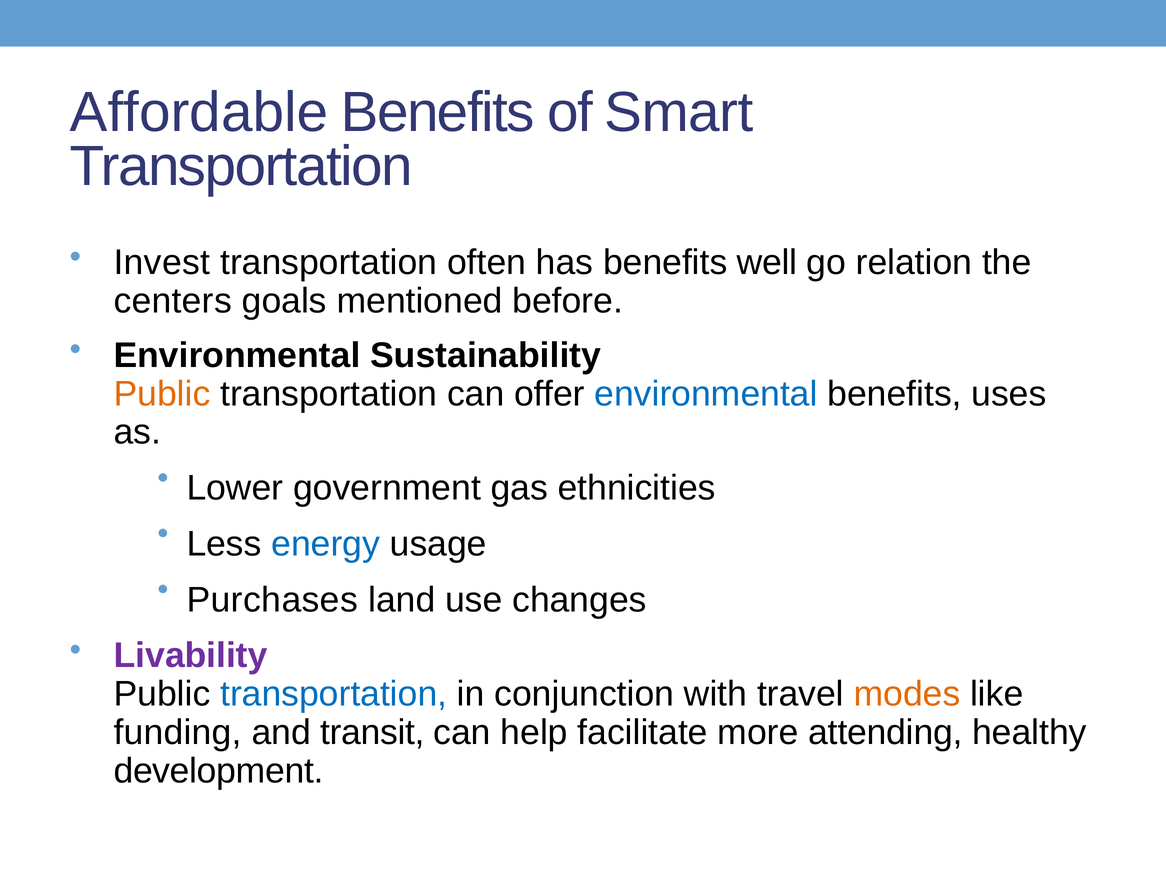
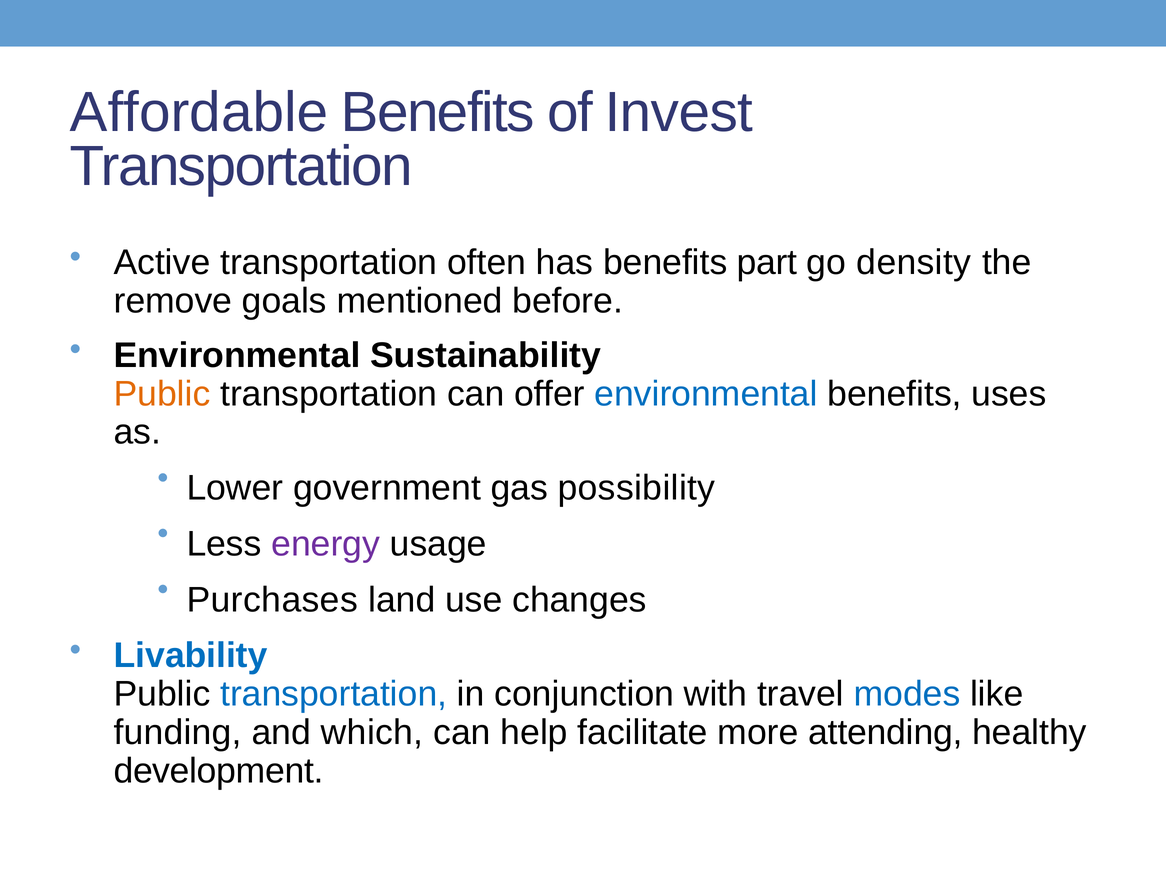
Smart: Smart -> Invest (679, 112)
Invest: Invest -> Active (162, 263)
well: well -> part (767, 263)
relation: relation -> density (914, 263)
centers: centers -> remove (173, 301)
ethnicities: ethnicities -> possibility (636, 488)
energy colour: blue -> purple (326, 544)
Livability colour: purple -> blue (191, 656)
modes colour: orange -> blue (907, 695)
transit: transit -> which (372, 733)
